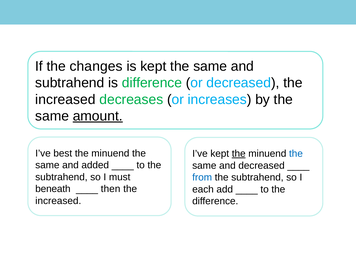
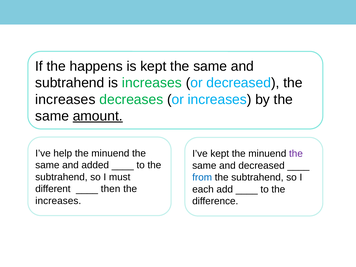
changes: changes -> happens (96, 66)
is difference: difference -> increases (152, 83)
increased: increased -> increases (65, 99)
best: best -> help (63, 153)
the underline: present -> none (239, 154)
the colour: blue -> purple (296, 154)
beneath: beneath -> different (53, 189)
increased: increased -> increases (58, 201)
